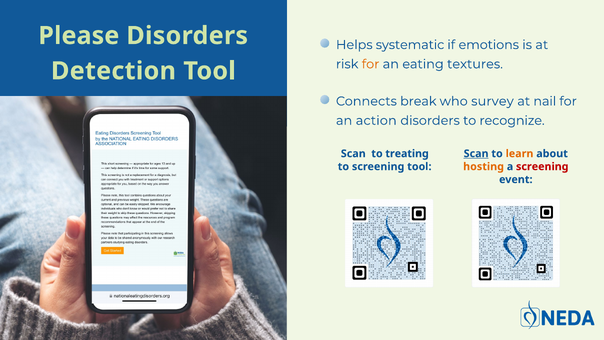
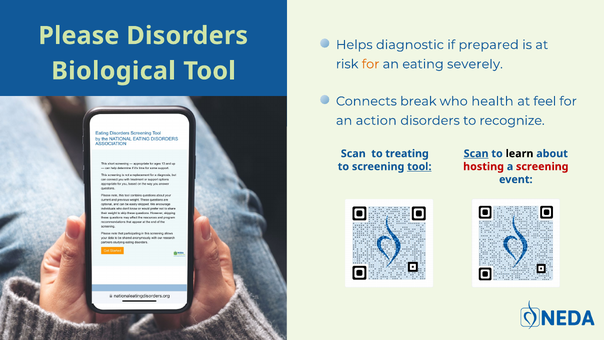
systematic: systematic -> diagnostic (410, 45)
emotions: emotions -> prepared (489, 45)
textures: textures -> severely (475, 64)
Detection: Detection -> Biological (113, 71)
survey: survey -> health (492, 101)
nail: nail -> feel (545, 101)
learn colour: orange -> black (519, 154)
tool underline: none -> present (419, 166)
hosting colour: orange -> red (484, 166)
